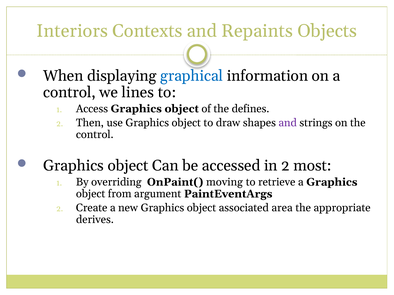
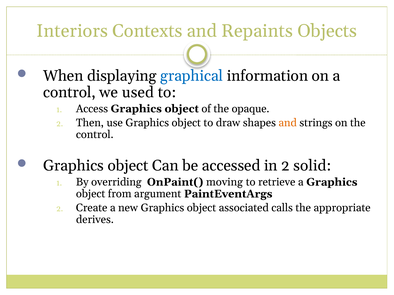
lines: lines -> used (138, 92)
defines: defines -> opaque (251, 109)
and colour: purple -> orange (288, 123)
most: most -> solid (312, 166)
area: area -> calls (282, 208)
